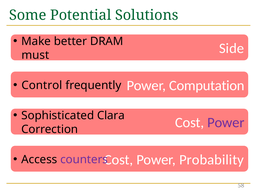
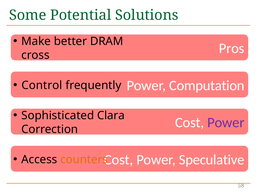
Side: Side -> Pros (232, 48)
must: must -> cross (35, 55)
counters colour: purple -> orange (84, 160)
Probability: Probability -> Speculative (212, 160)
